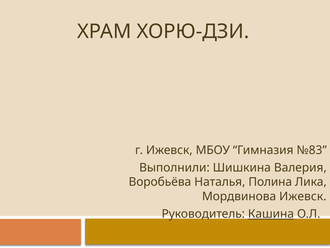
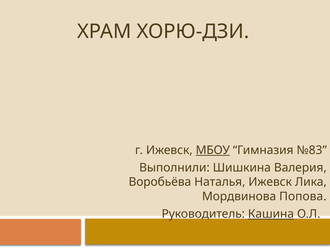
МБОУ underline: none -> present (213, 150)
Наталья Полина: Полина -> Ижевск (270, 182)
Мордвинова Ижевск: Ижевск -> Попова (303, 196)
